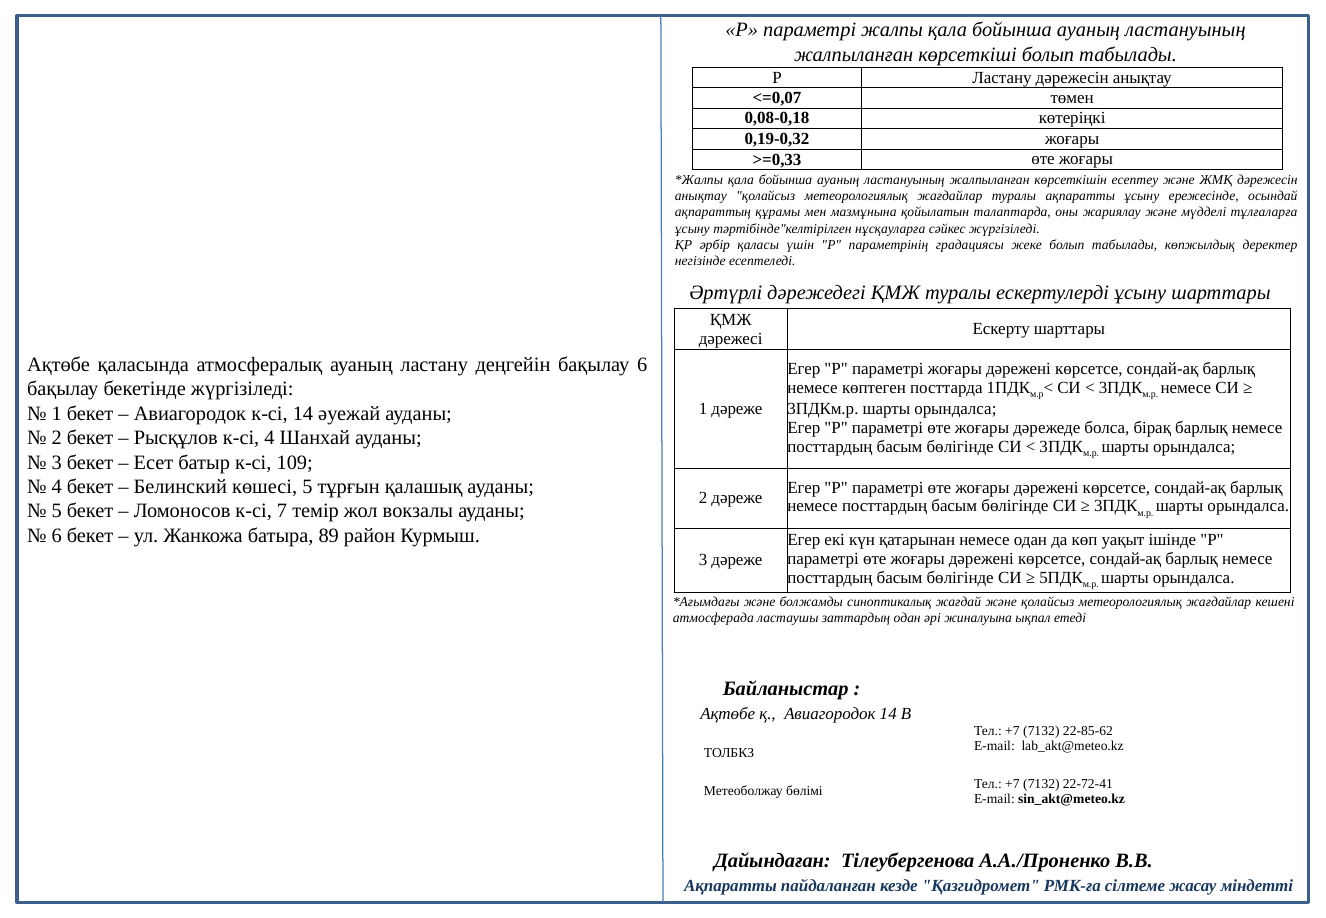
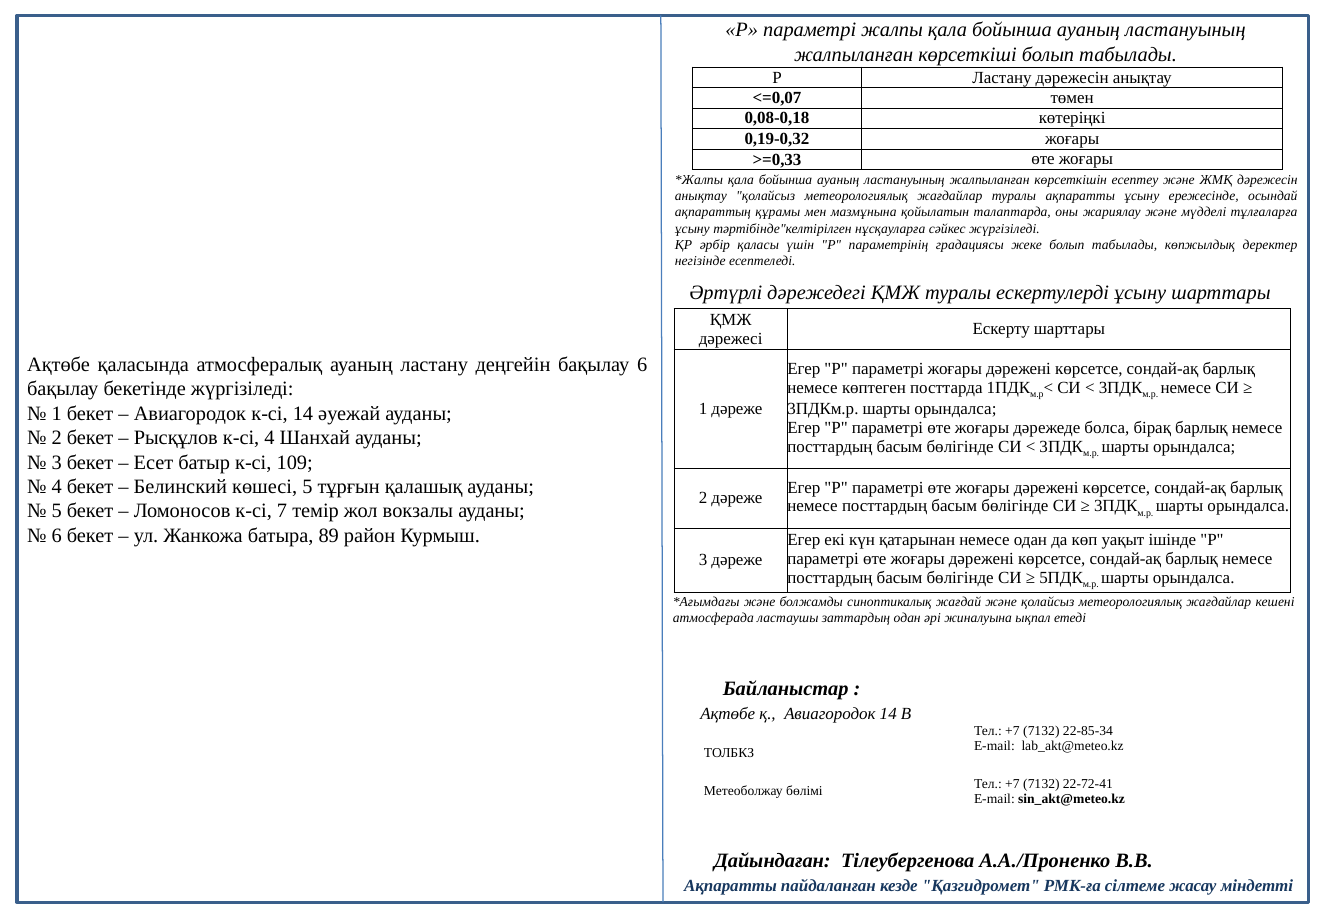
22-85-62: 22-85-62 -> 22-85-34 (1088, 731)
